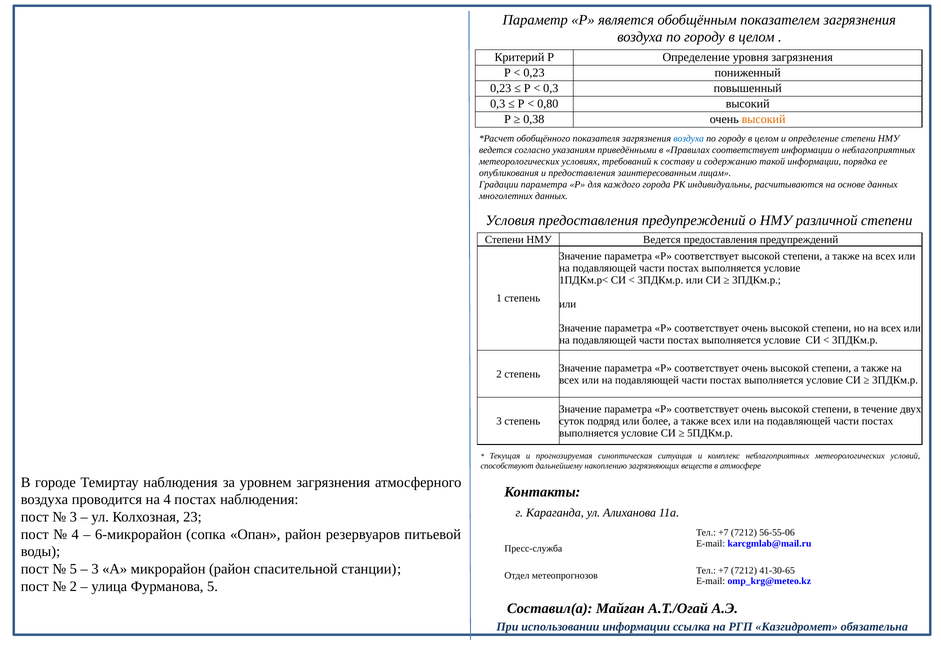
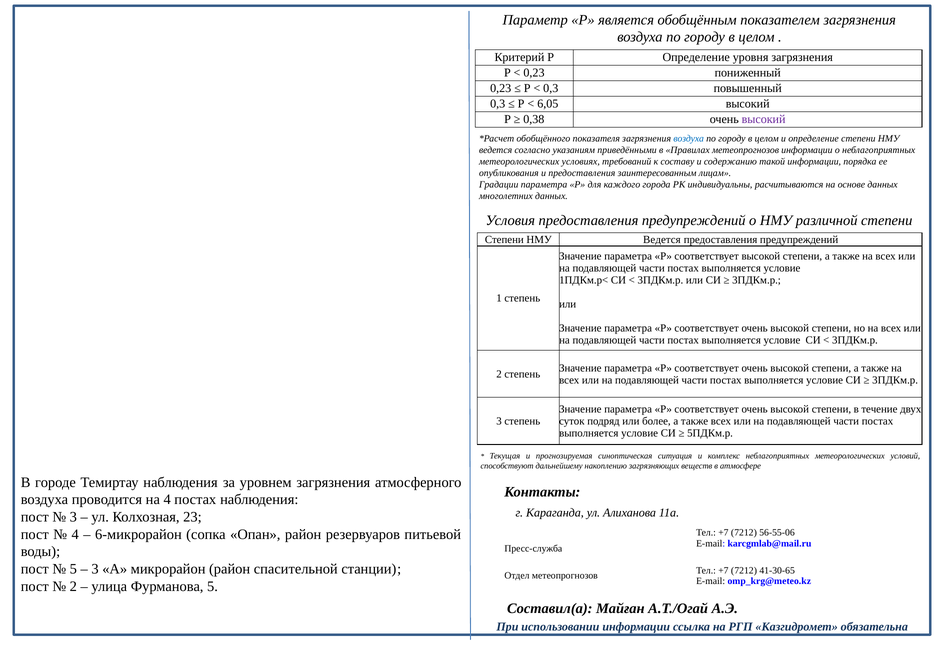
0,80: 0,80 -> 6,05 (548, 104)
высокий colour: orange -> purple (764, 119)
Правилах соответствует: соответствует -> метеопрогнозов (746, 150)
